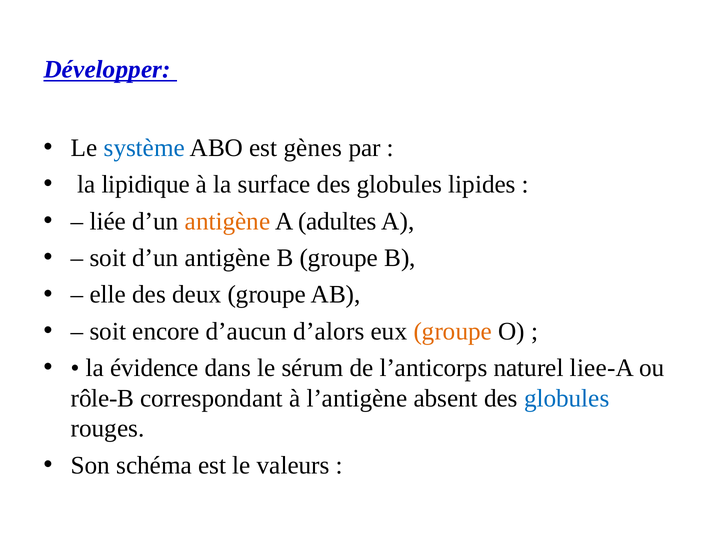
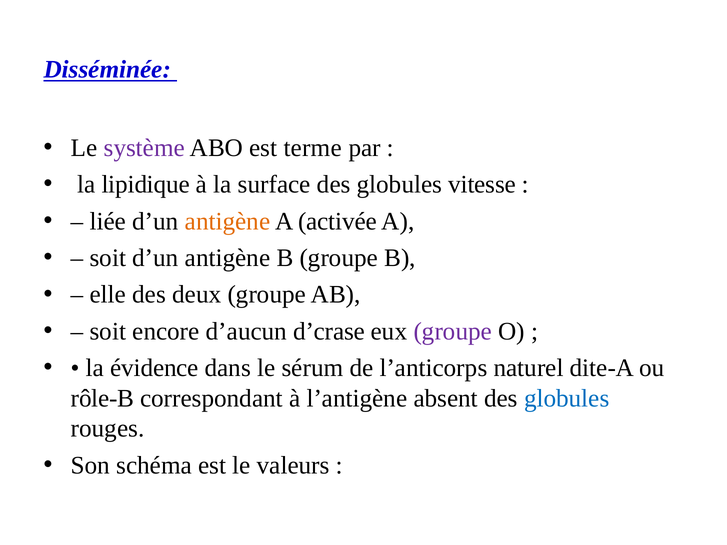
Développer: Développer -> Disséminée (107, 70)
système colour: blue -> purple (144, 148)
gènes: gènes -> terme (313, 148)
lipides: lipides -> vitesse (482, 185)
adultes: adultes -> activée (338, 221)
d’alors: d’alors -> d’crase (329, 332)
groupe colour: orange -> purple (453, 332)
liee-A: liee-A -> dite-A (602, 368)
